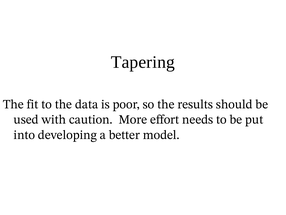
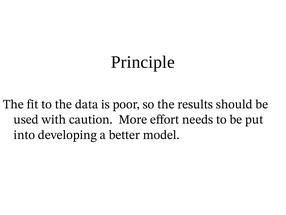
Tapering: Tapering -> Principle (143, 62)
